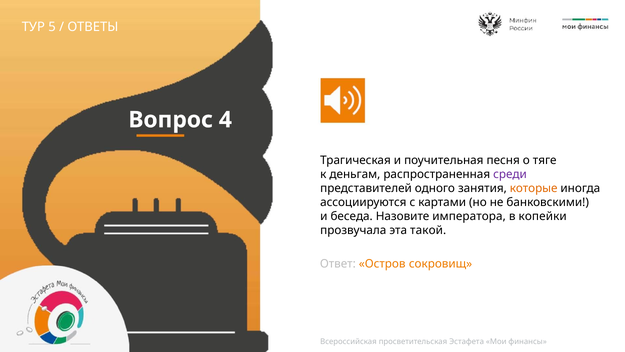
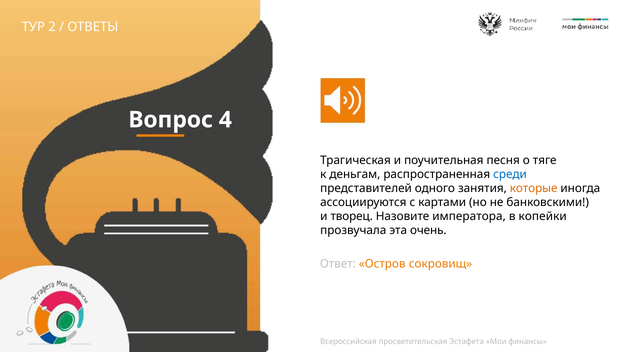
5: 5 -> 2 (52, 27)
среди colour: purple -> blue (510, 174)
беседа: беседа -> творец (352, 216)
такой: такой -> очень (428, 230)
